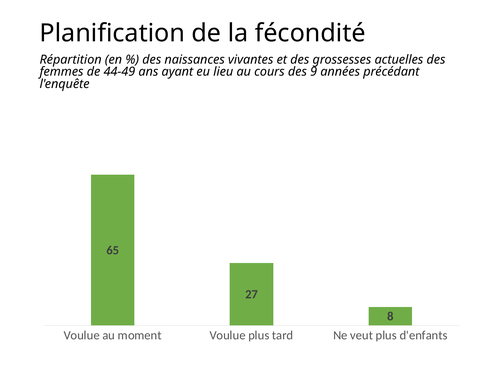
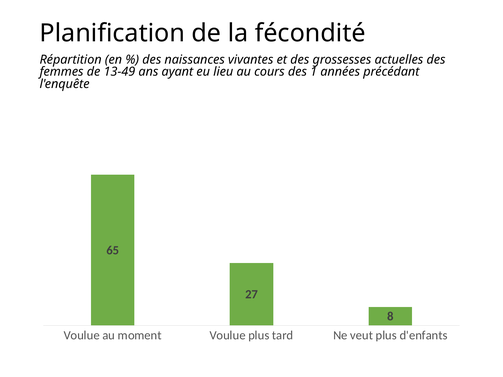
44-49: 44-49 -> 13-49 (119, 72)
9: 9 -> 1 (314, 72)
